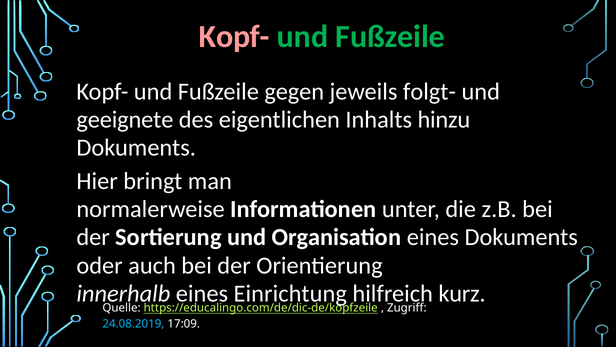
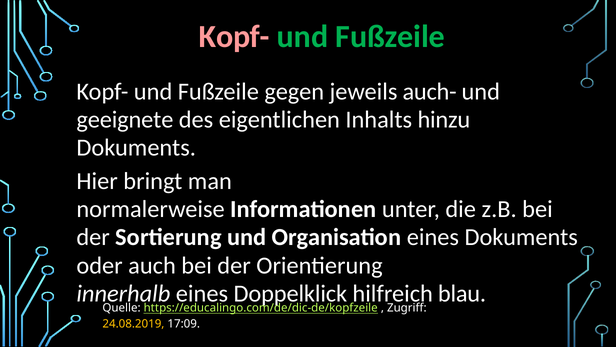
folgt-: folgt- -> auch- (430, 91)
Einrichtung: Einrichtung -> Doppelklick (290, 293)
kurz: kurz -> blau (462, 293)
24.08.2019 colour: light blue -> yellow (133, 323)
